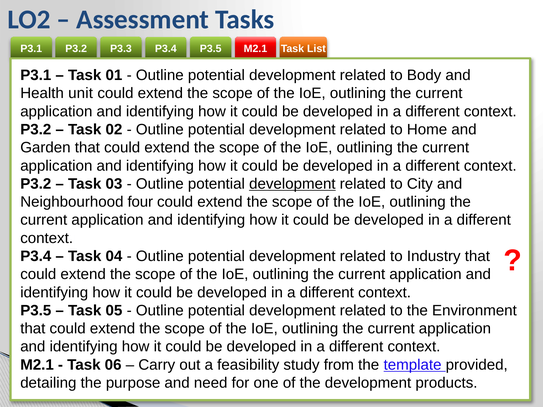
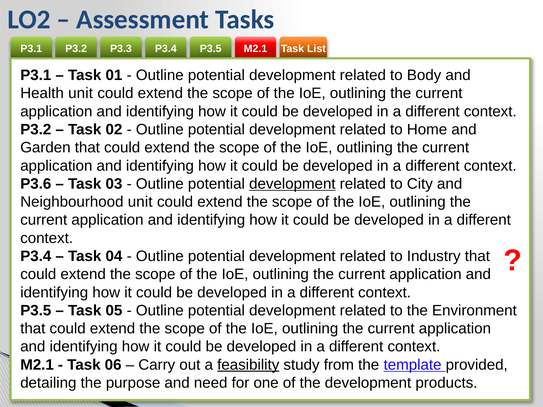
P3.2: P3.2 -> P3.6 (36, 184)
Neighbourhood four: four -> unit (140, 202)
feasibility underline: none -> present (248, 365)
